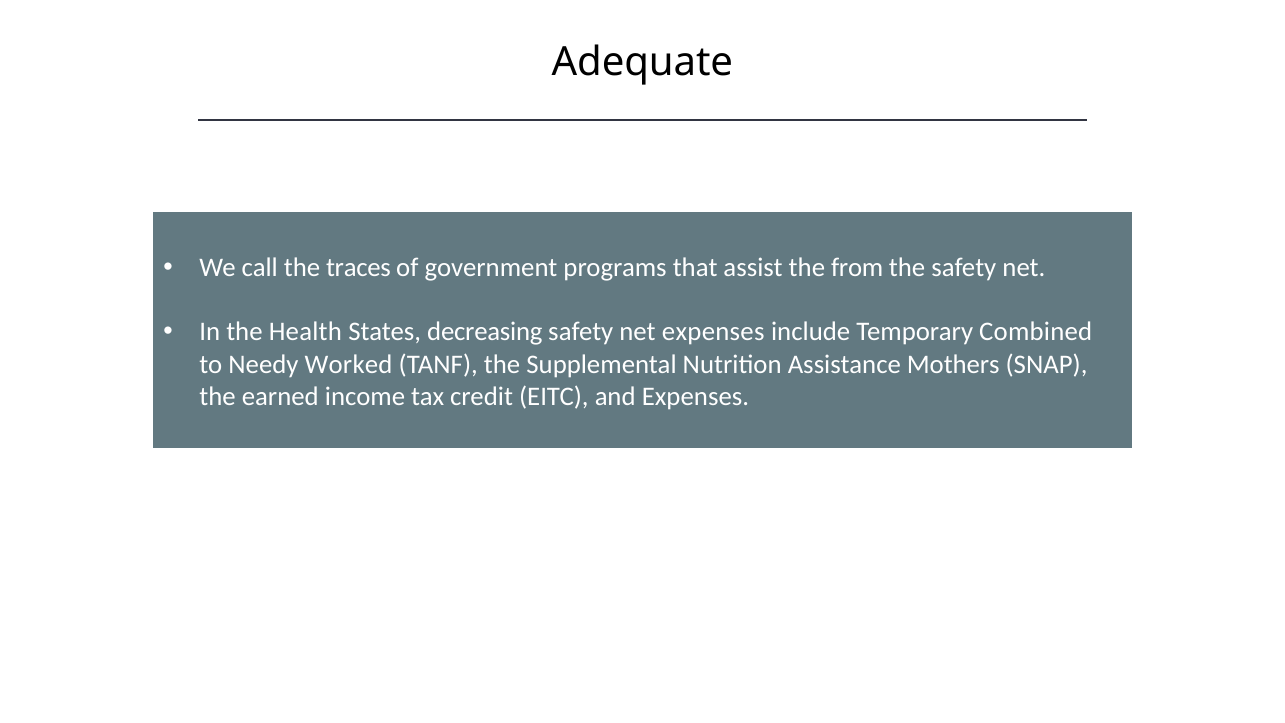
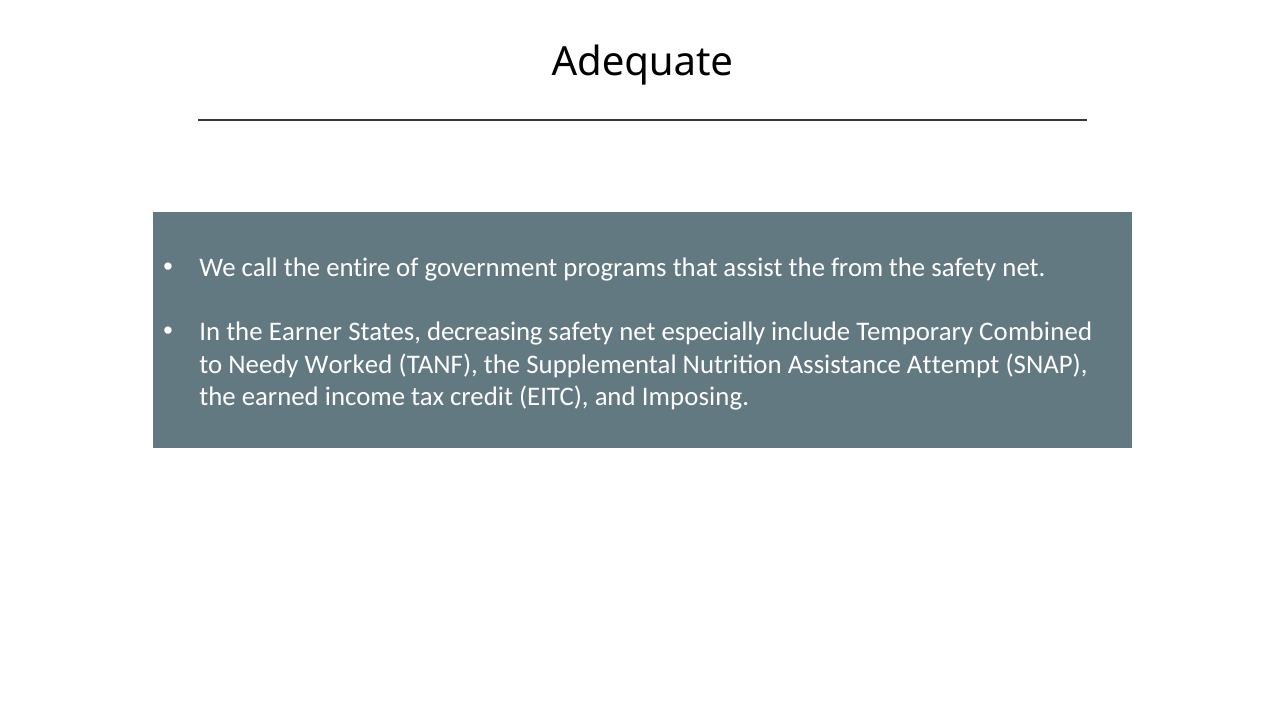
traces: traces -> entire (358, 268)
Health: Health -> Earner (305, 332)
net expenses: expenses -> especially (714, 332)
Mothers: Mothers -> Attempt (953, 364)
and Expenses: Expenses -> Imposing (695, 396)
